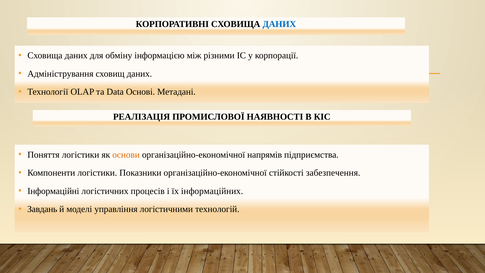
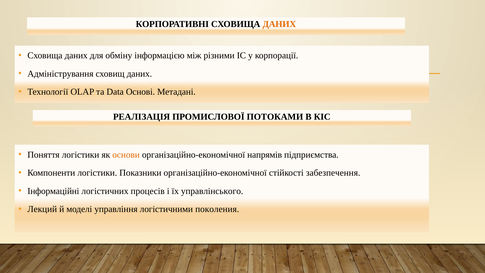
ДАНИХ colour: blue -> orange (279, 24)
НАЯВНОСТІ: НАЯВНОСТІ -> ПОТОКАМИ (275, 117)
інформаційних: інформаційних -> управлінського (212, 191)
Завдань: Завдань -> Лекций (42, 209)
технологій: технологій -> поколения (217, 209)
